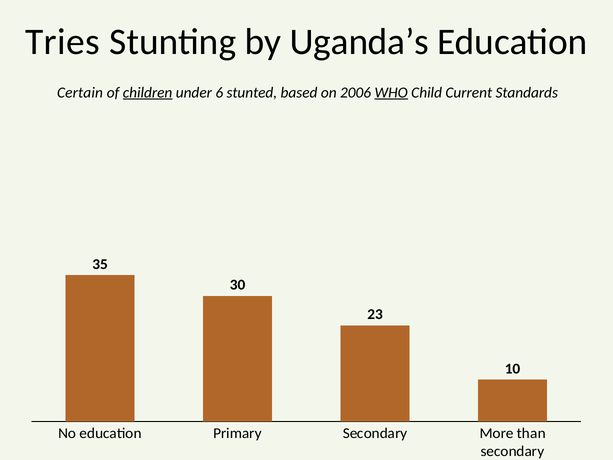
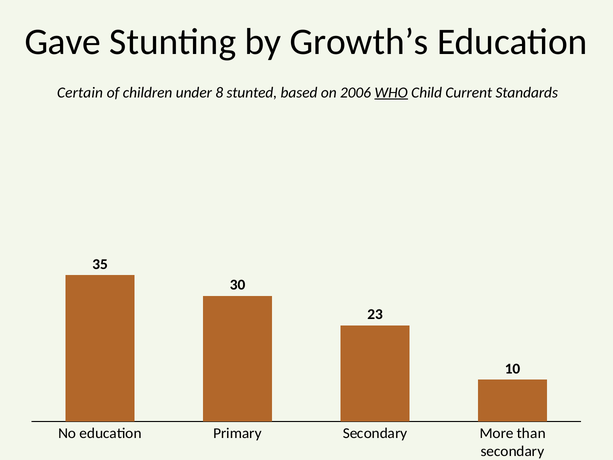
Tries: Tries -> Gave (63, 42)
Uganda’s: Uganda’s -> Growth’s (359, 42)
children underline: present -> none (148, 93)
6: 6 -> 8 (219, 93)
